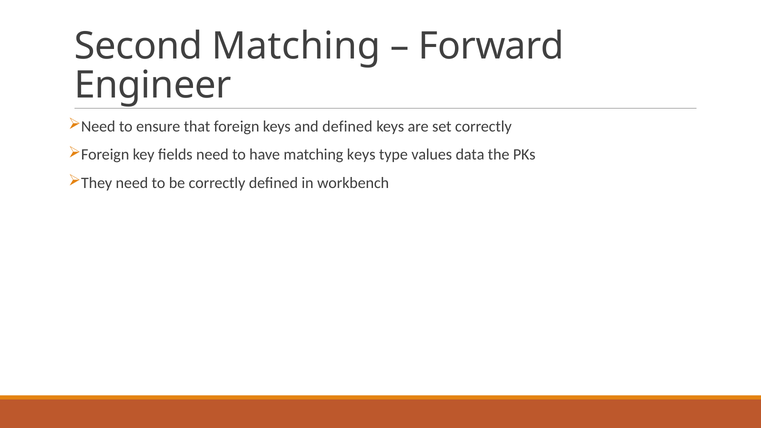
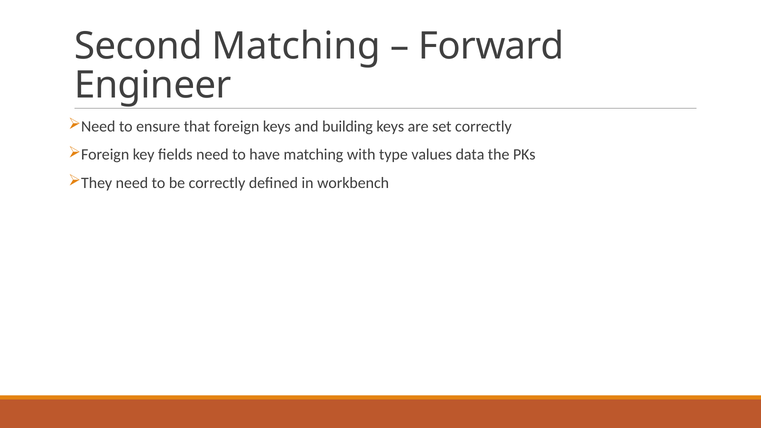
and defined: defined -> building (348, 127)
matching keys: keys -> with (361, 155)
